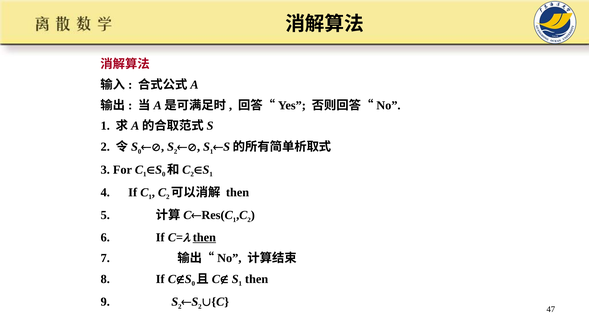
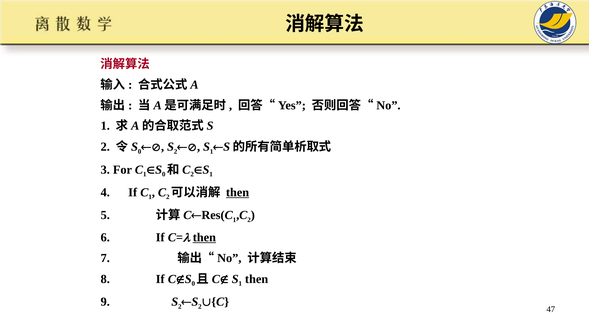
then underline: none -> present (238, 193)
